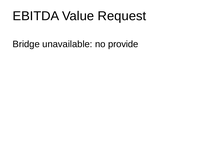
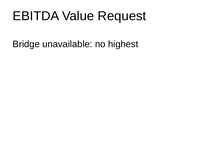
provide: provide -> highest (123, 44)
